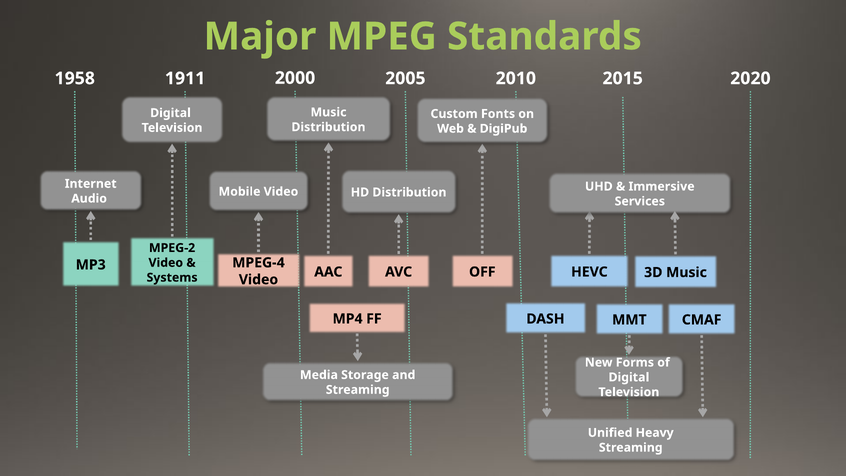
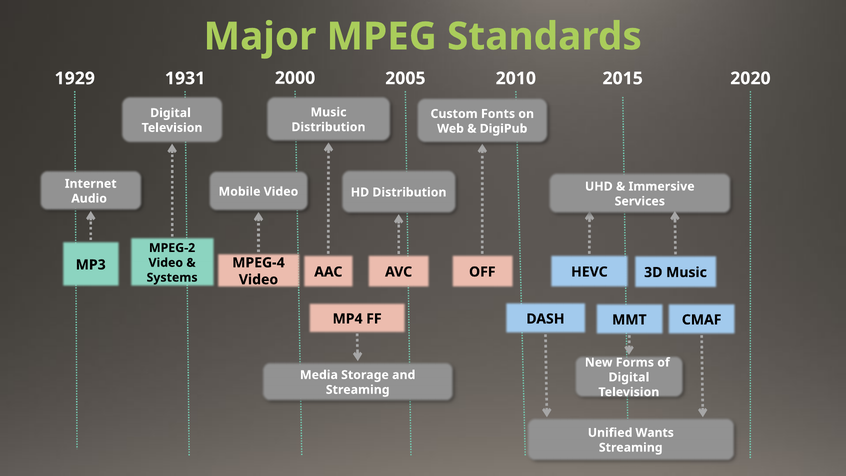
1958: 1958 -> 1929 (75, 78)
1911: 1911 -> 1931 (185, 78)
Heavy: Heavy -> Wants (655, 433)
